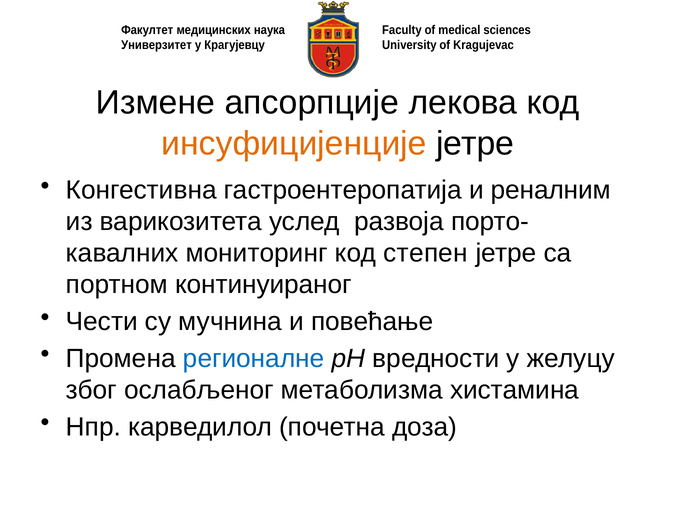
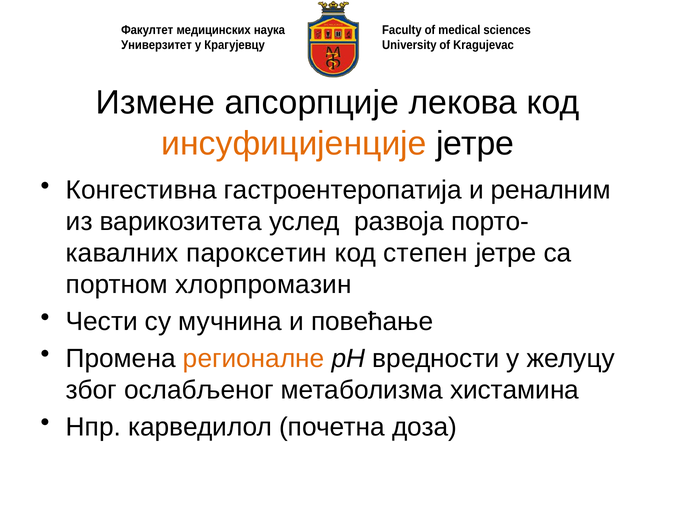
мониторинг: мониторинг -> пароксетин (257, 253)
континуираног: континуираног -> хлорпромазин (263, 285)
регионалне colour: blue -> orange (254, 358)
